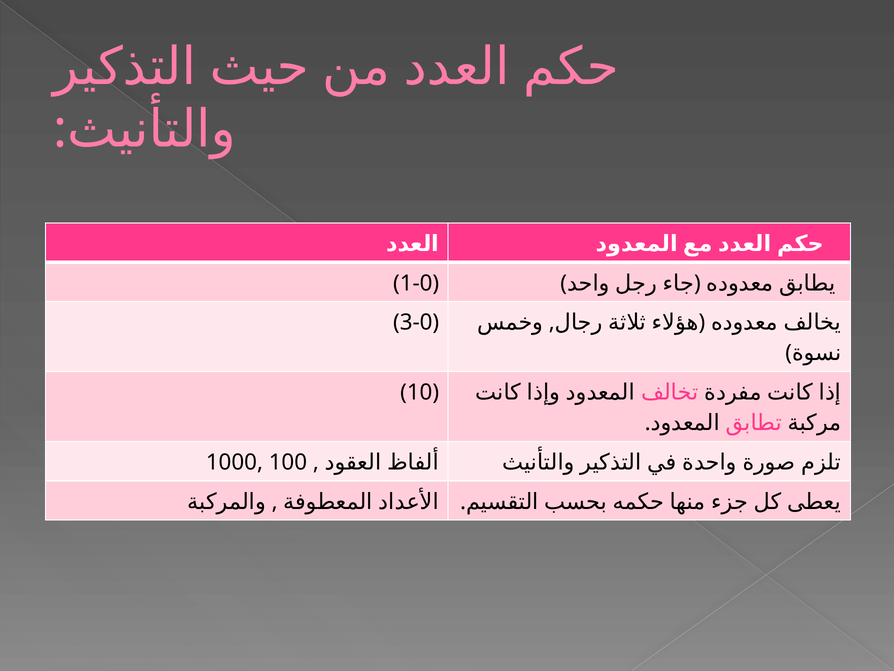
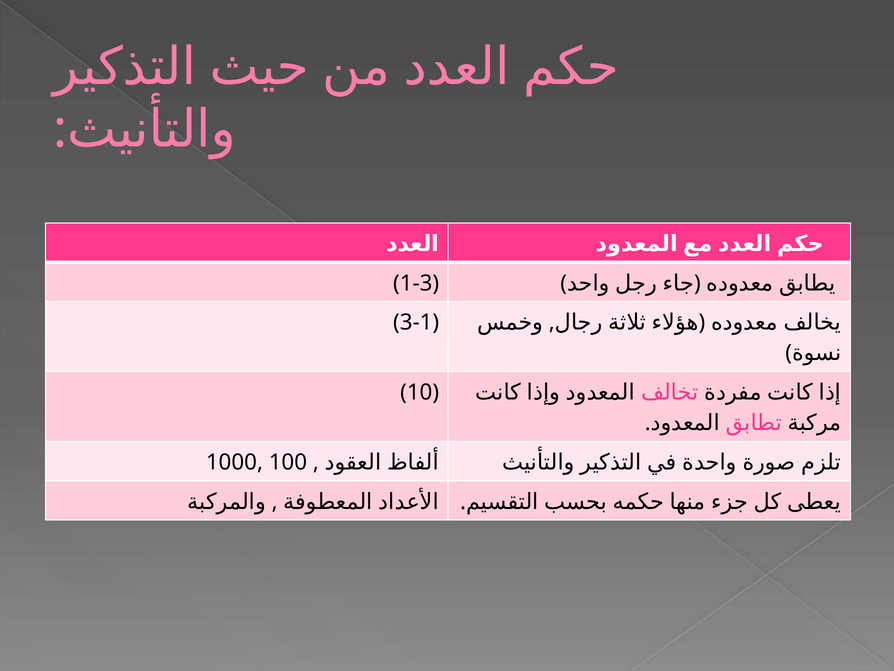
1-0: 1-0 -> 1-3 (416, 283)
3-0: 3-0 -> 3-1 (416, 322)
